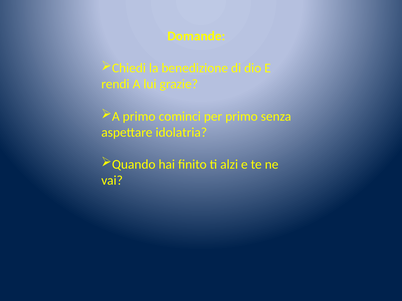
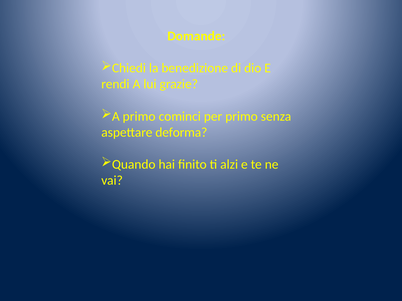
idolatria: idolatria -> deforma (181, 133)
